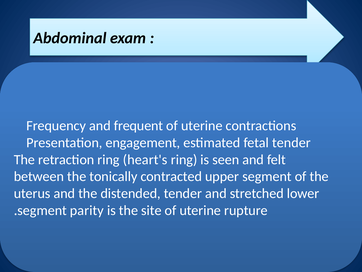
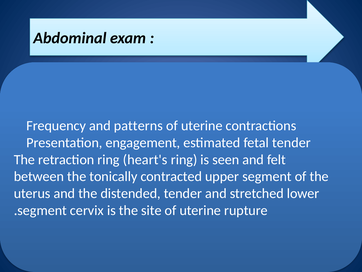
frequent: frequent -> patterns (138, 126)
parity: parity -> cervix (87, 210)
